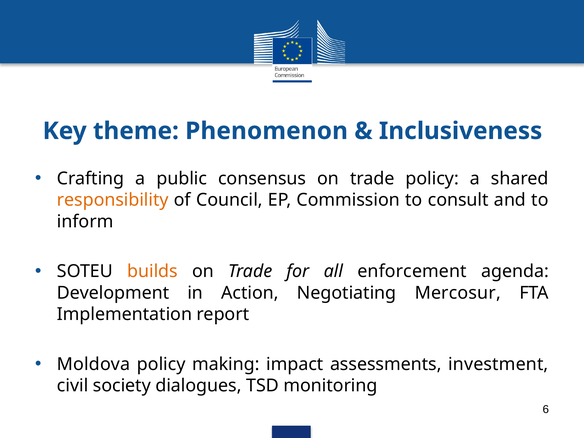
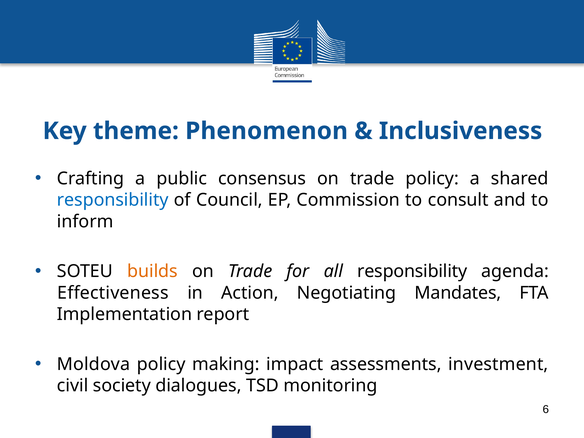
responsibility colour: orange -> blue (113, 200)
all enforcement: enforcement -> responsibility (412, 271)
Development: Development -> Effectiveness (113, 293)
Mercosur: Mercosur -> Mandates (458, 293)
